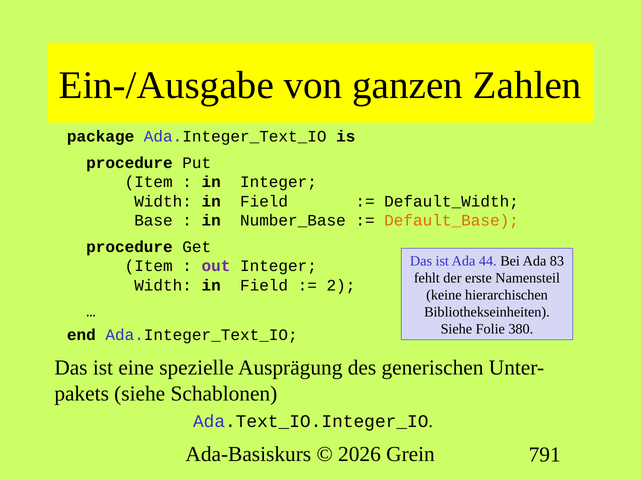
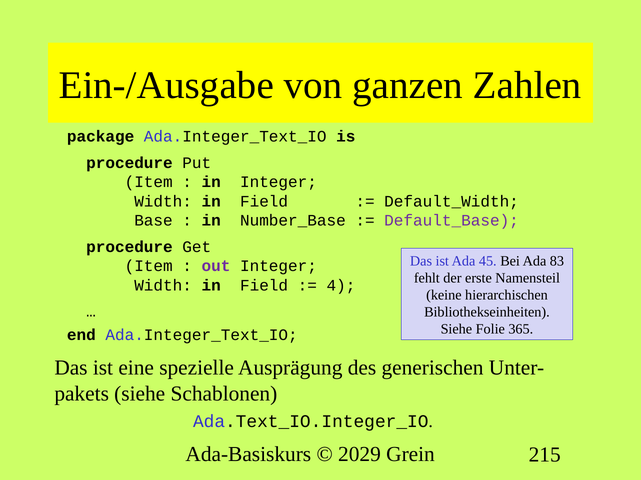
Default_Base colour: orange -> purple (452, 221)
44: 44 -> 45 (488, 261)
2: 2 -> 4 (341, 286)
380: 380 -> 365 (521, 330)
2026: 2026 -> 2029 (359, 455)
791: 791 -> 215 (545, 456)
